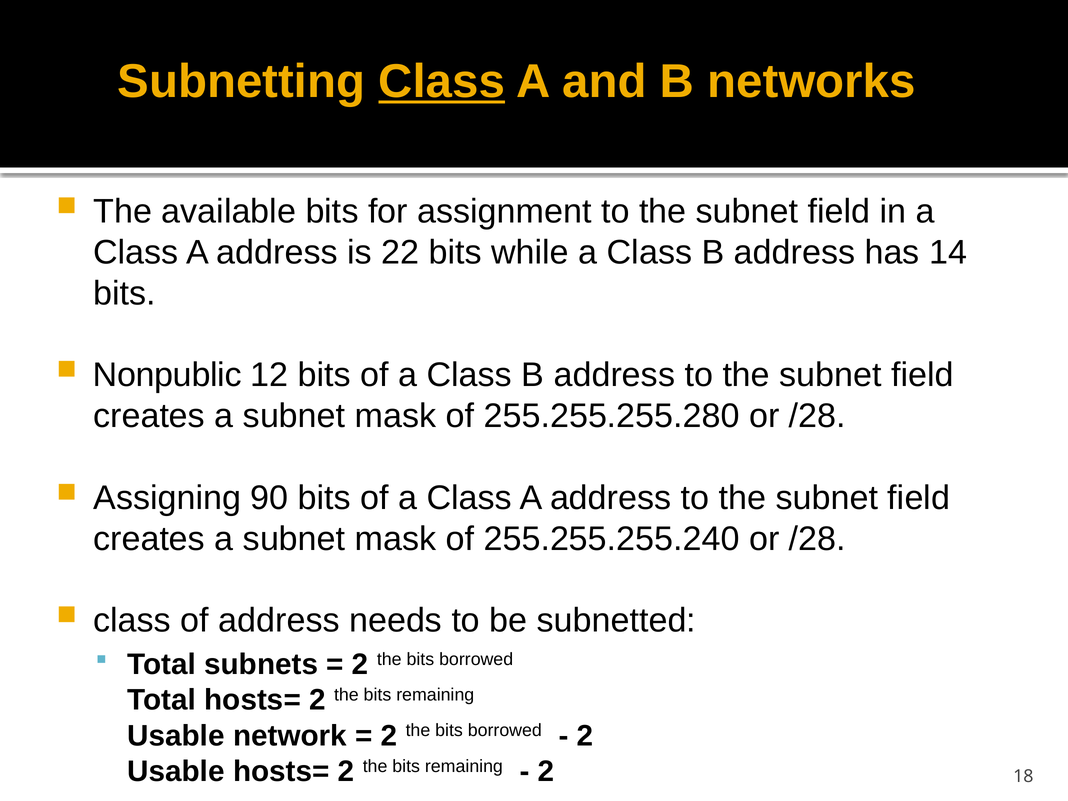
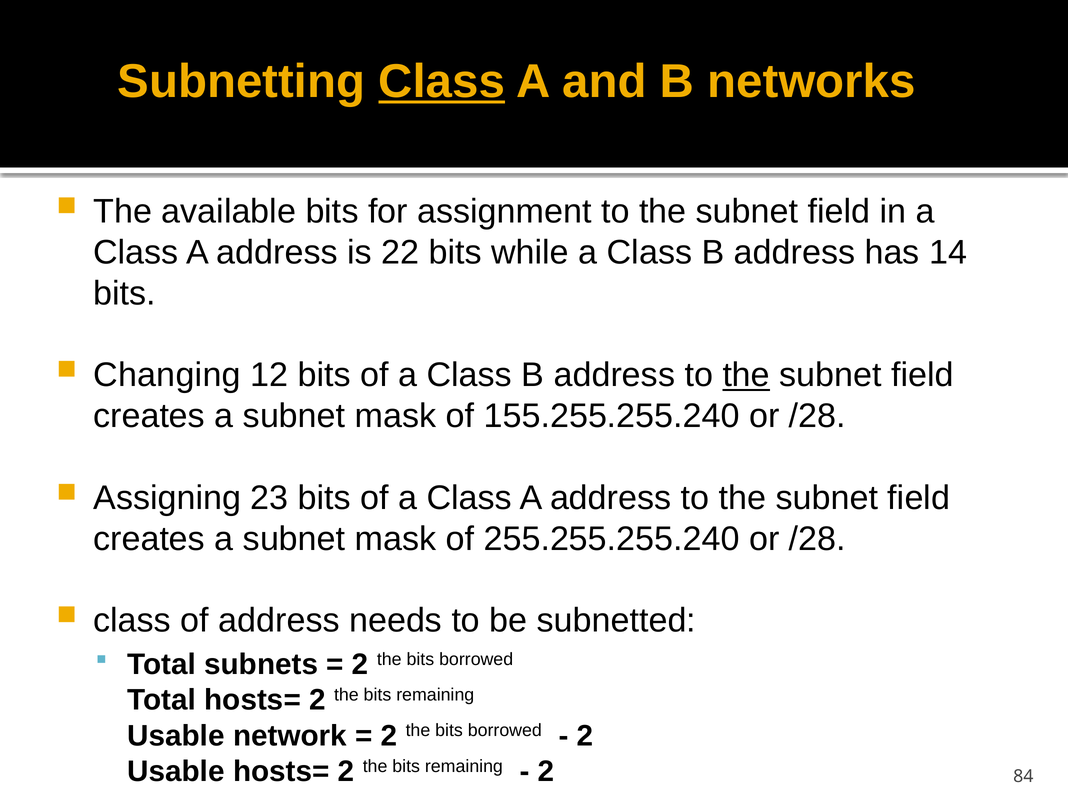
Nonpublic: Nonpublic -> Changing (167, 375)
the underline: none -> present (746, 375)
255.255.255.280: 255.255.255.280 -> 155.255.255.240 (612, 416)
90: 90 -> 23 (269, 498)
18: 18 -> 84 (1023, 776)
